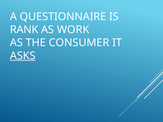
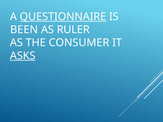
QUESTIONNAIRE underline: none -> present (63, 17)
RANK: RANK -> BEEN (24, 30)
WORK: WORK -> RULER (73, 30)
